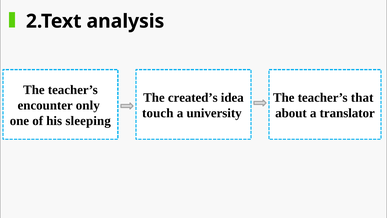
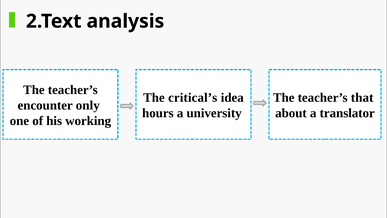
created’s: created’s -> critical’s (193, 97)
touch: touch -> hours (158, 113)
sleeping: sleeping -> working (88, 121)
